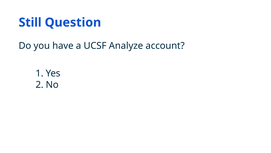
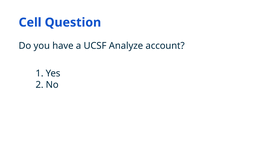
Still: Still -> Cell (30, 22)
